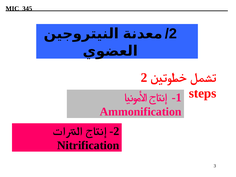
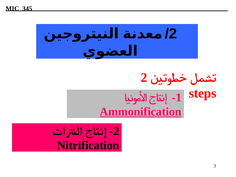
Ammonification underline: none -> present (141, 112)
